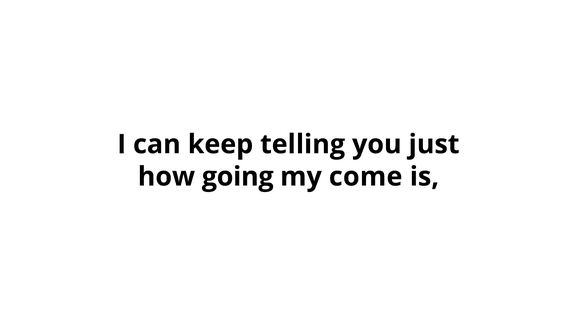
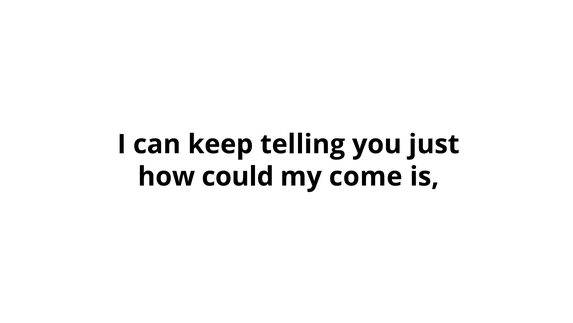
going: going -> could (238, 176)
